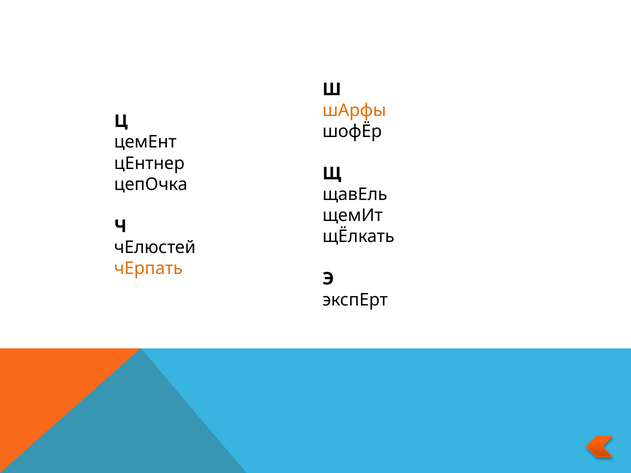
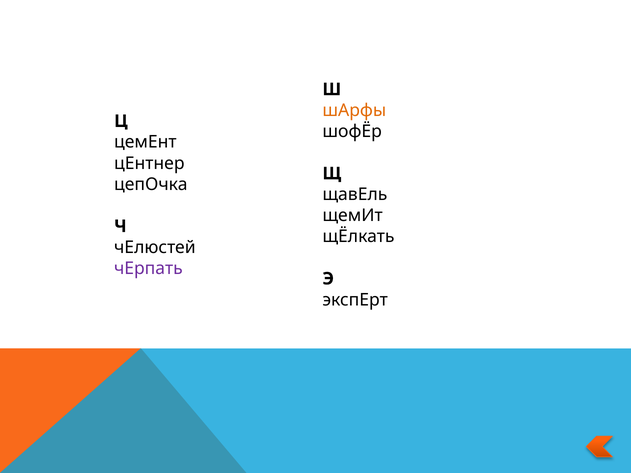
чЕрпать colour: orange -> purple (148, 269)
